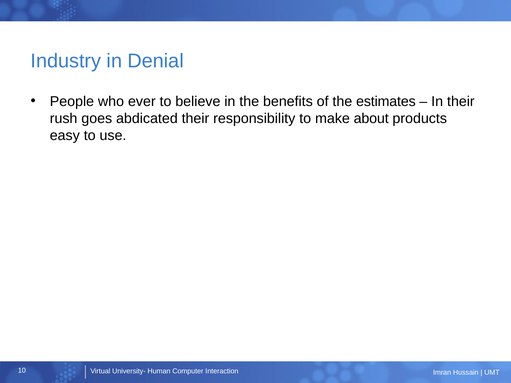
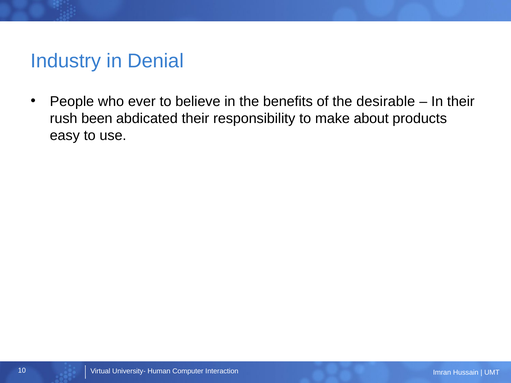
estimates: estimates -> desirable (386, 101)
goes: goes -> been (97, 119)
